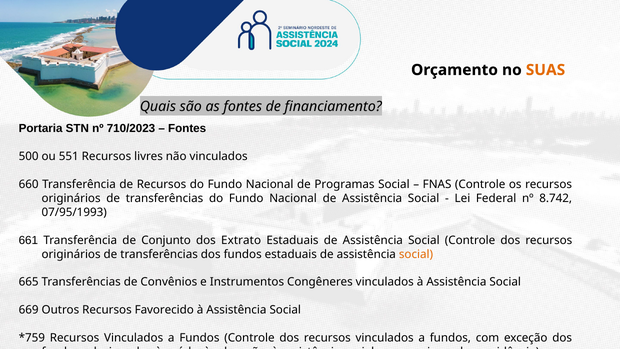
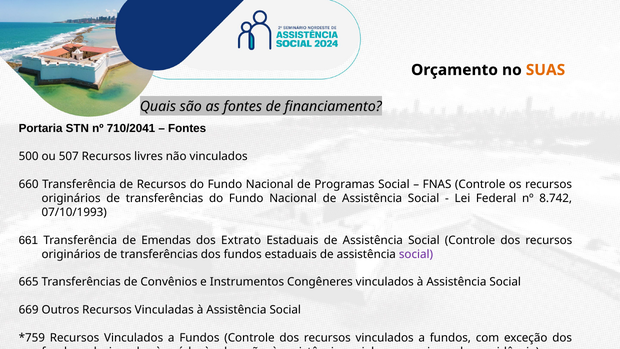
710/2023: 710/2023 -> 710/2041 (131, 128)
551: 551 -> 507 (69, 156)
07/95/1993: 07/95/1993 -> 07/10/1993 (74, 212)
Conjunto: Conjunto -> Emendas (166, 240)
social colour: orange -> purple (416, 254)
Favorecido: Favorecido -> Vinculadas (164, 310)
